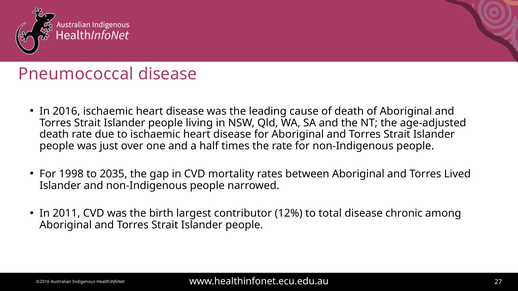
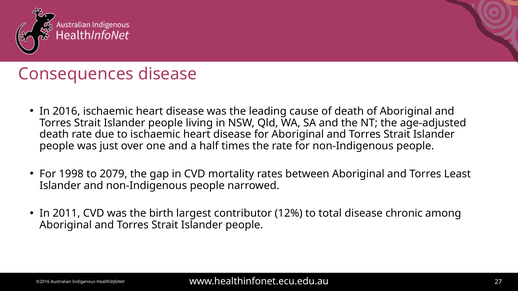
Pneumococcal: Pneumococcal -> Consequences (76, 74)
2035: 2035 -> 2079 (114, 174)
Lived: Lived -> Least (457, 174)
